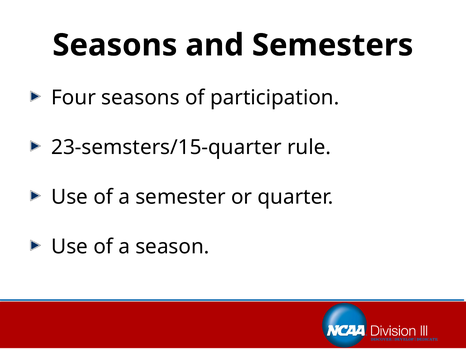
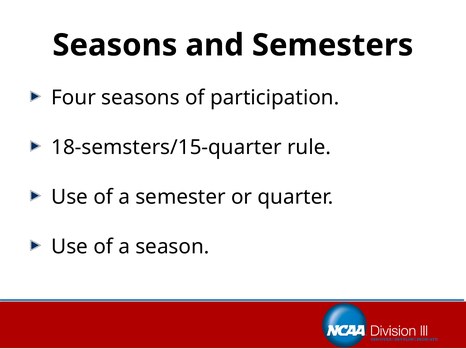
23-semsters/15-quarter: 23-semsters/15-quarter -> 18-semsters/15-quarter (166, 148)
